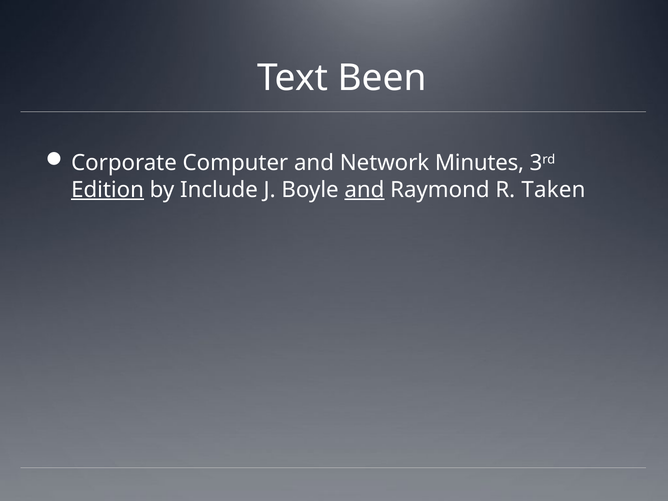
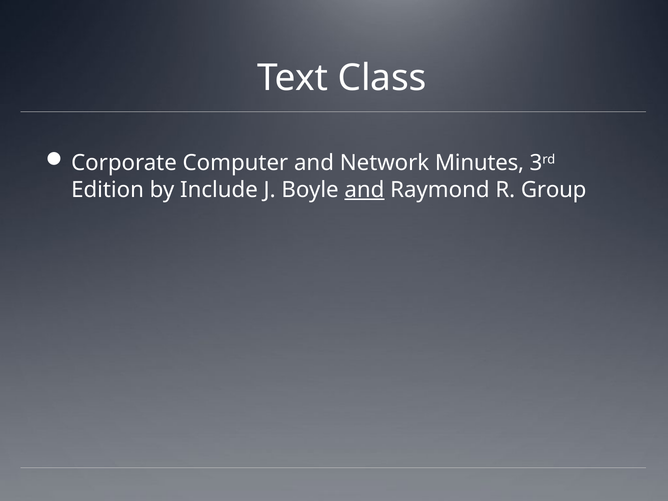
Been: Been -> Class (382, 78)
Edition underline: present -> none (108, 190)
Taken: Taken -> Group (554, 190)
